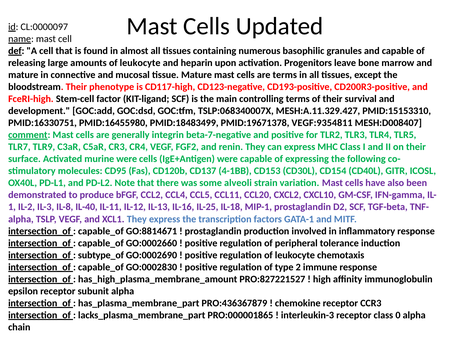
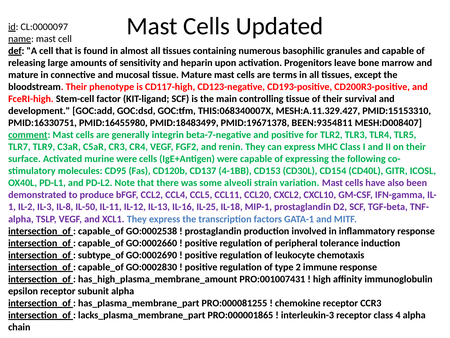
amounts of leukocyte: leukocyte -> sensitivity (140, 63)
controlling terms: terms -> tissue (298, 99)
TSLP:068340007X: TSLP:068340007X -> THIS:068340007X (236, 111)
VEGF:9354811: VEGF:9354811 -> BEEN:9354811 (322, 123)
IL-40: IL-40 -> IL-50 (87, 207)
GO:8814671: GO:8814671 -> GO:0002538 (151, 231)
PRO:827221527: PRO:827221527 -> PRO:001007431 (272, 279)
PRO:436367879: PRO:436367879 -> PRO:000081255 (234, 303)
0: 0 -> 4 (398, 315)
